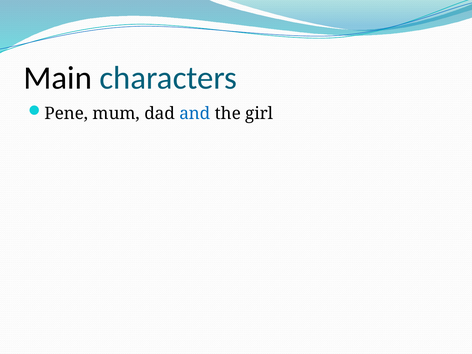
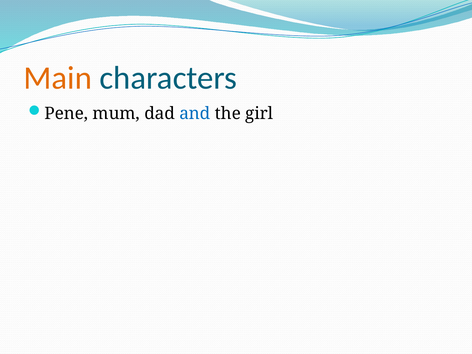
Main colour: black -> orange (58, 78)
